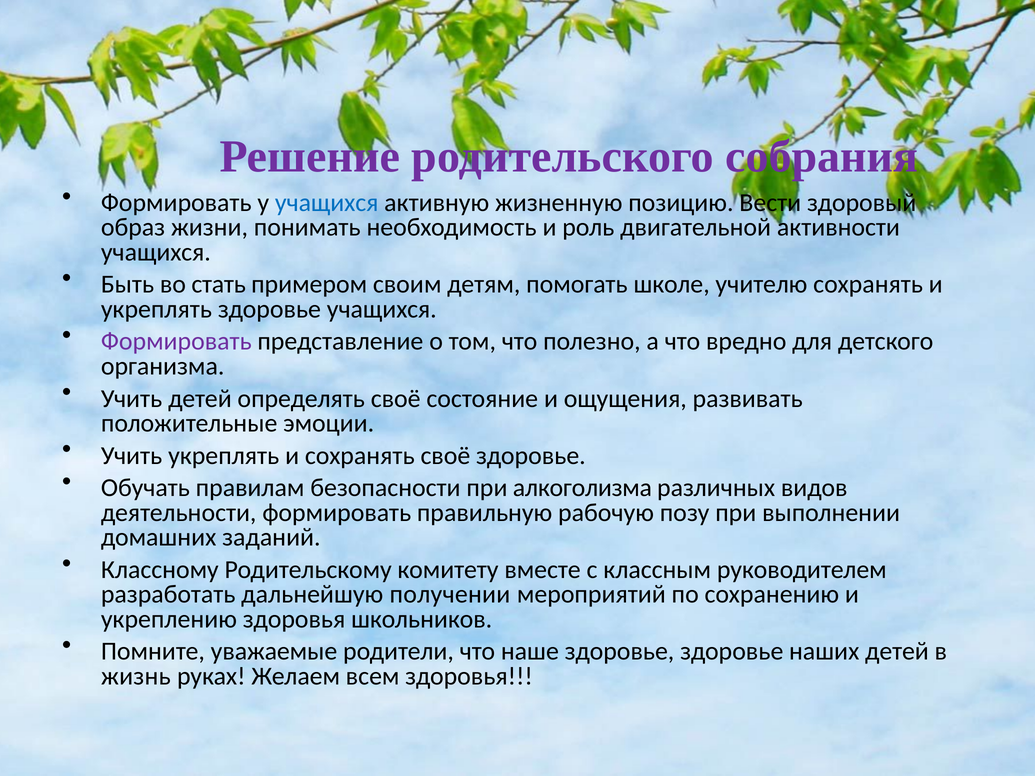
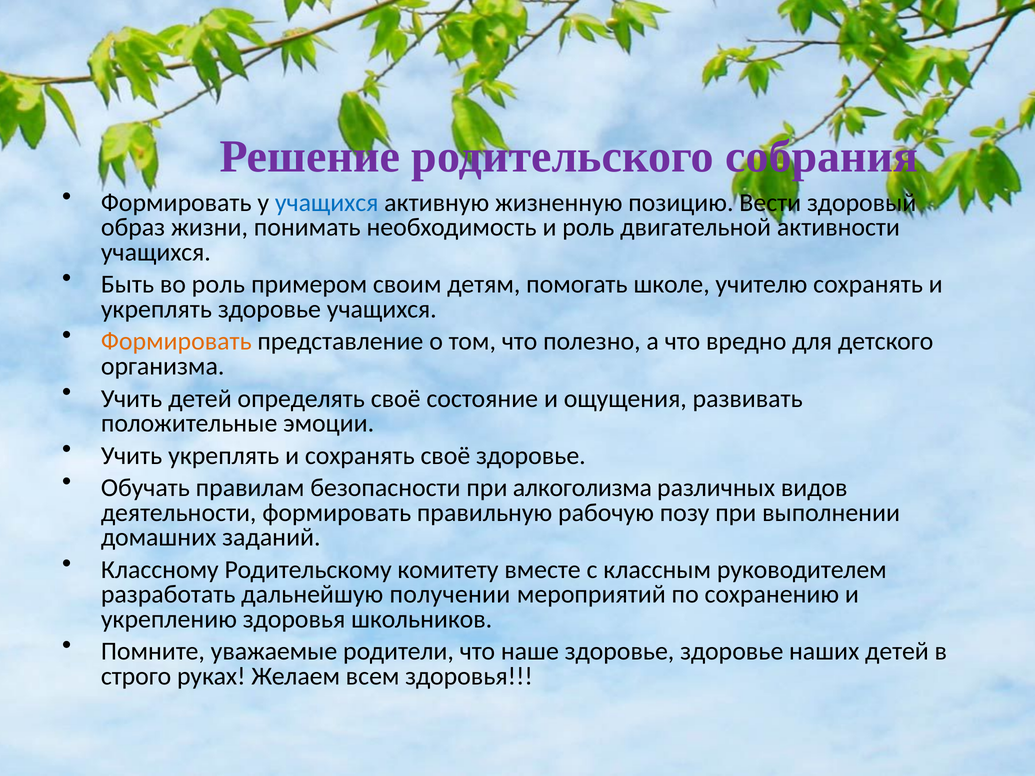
во стать: стать -> роль (218, 285)
Формировать colour: purple -> orange (176, 342)
жизнь: жизнь -> строго (136, 677)
